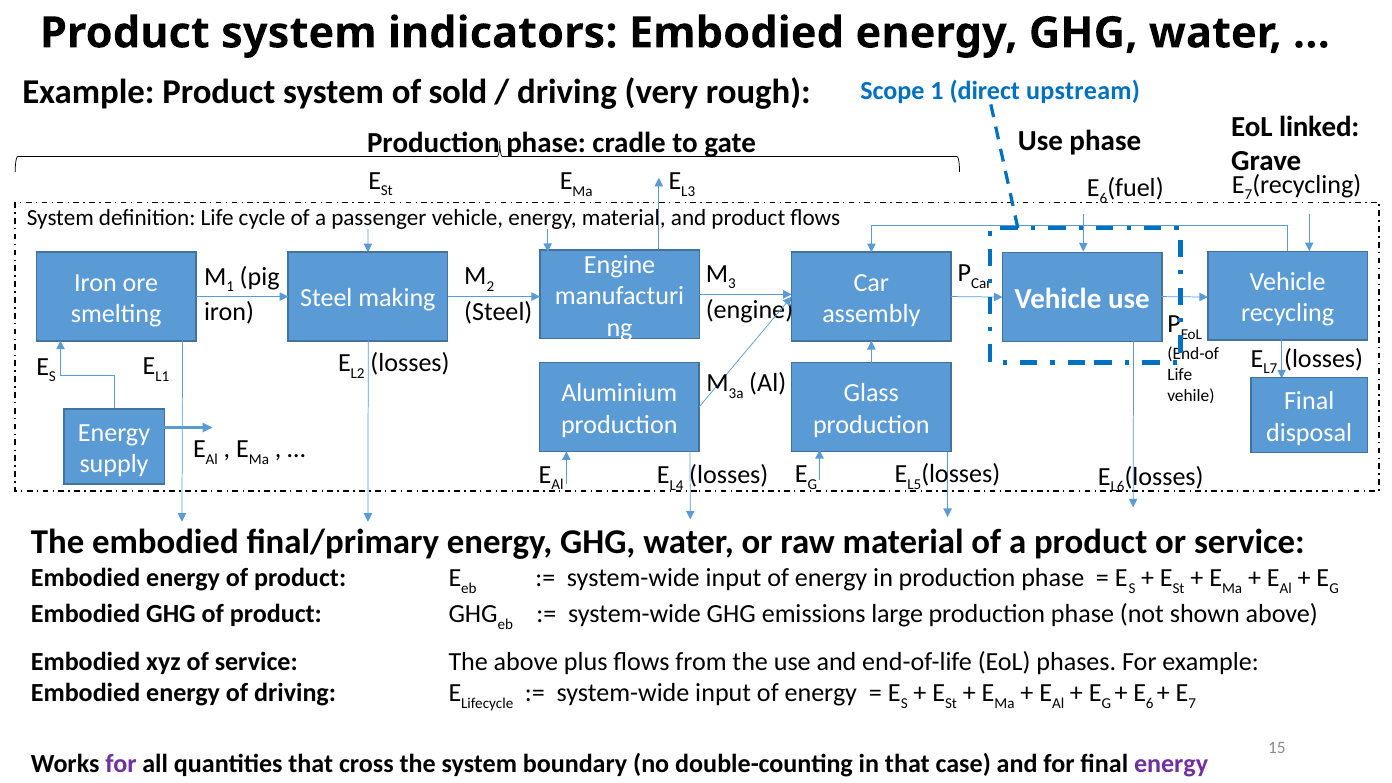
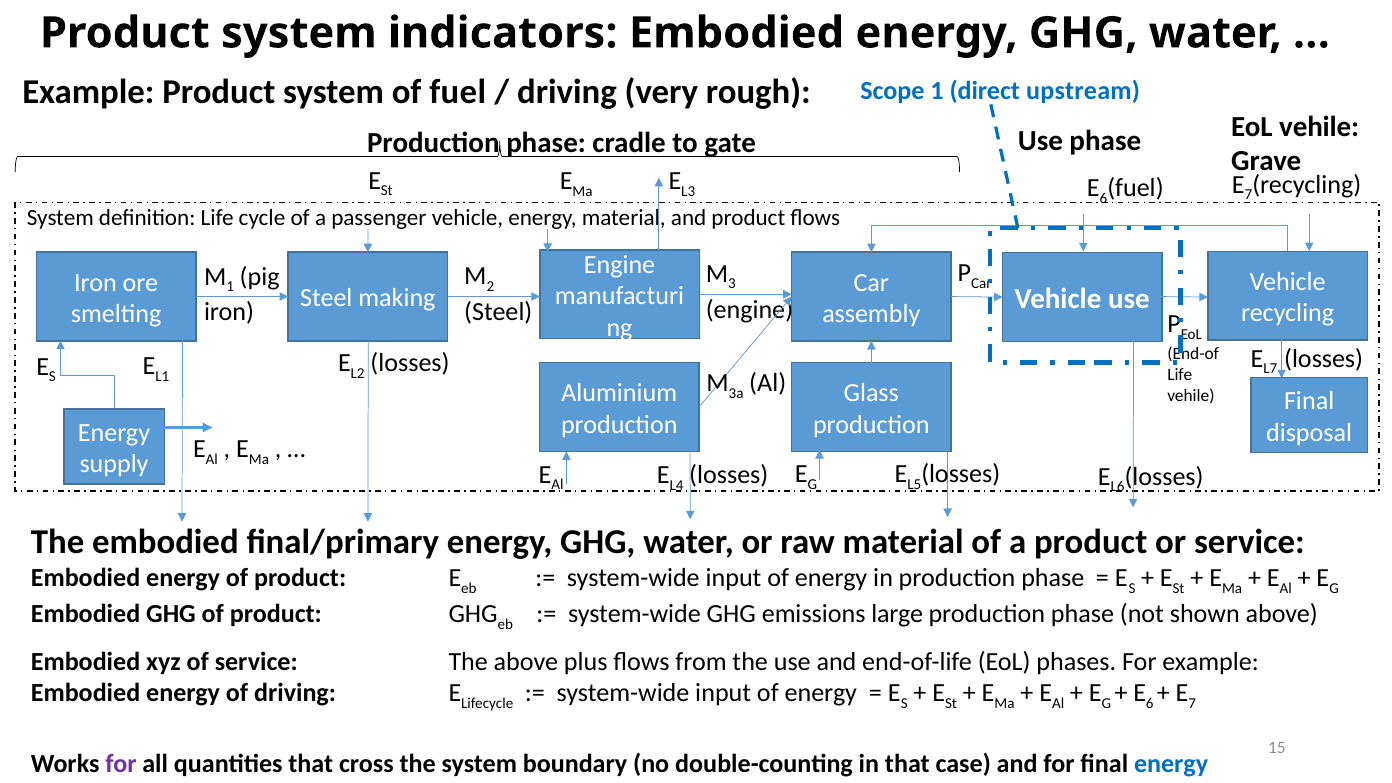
of sold: sold -> fuel (458, 92)
EoL linked: linked -> vehile (1319, 126)
energy colour: purple -> blue (1171, 764)
